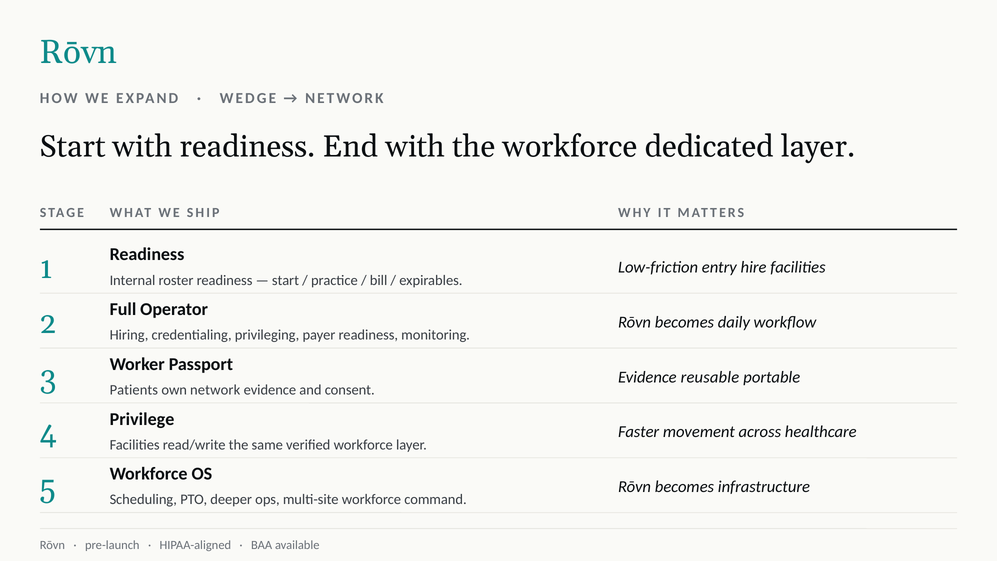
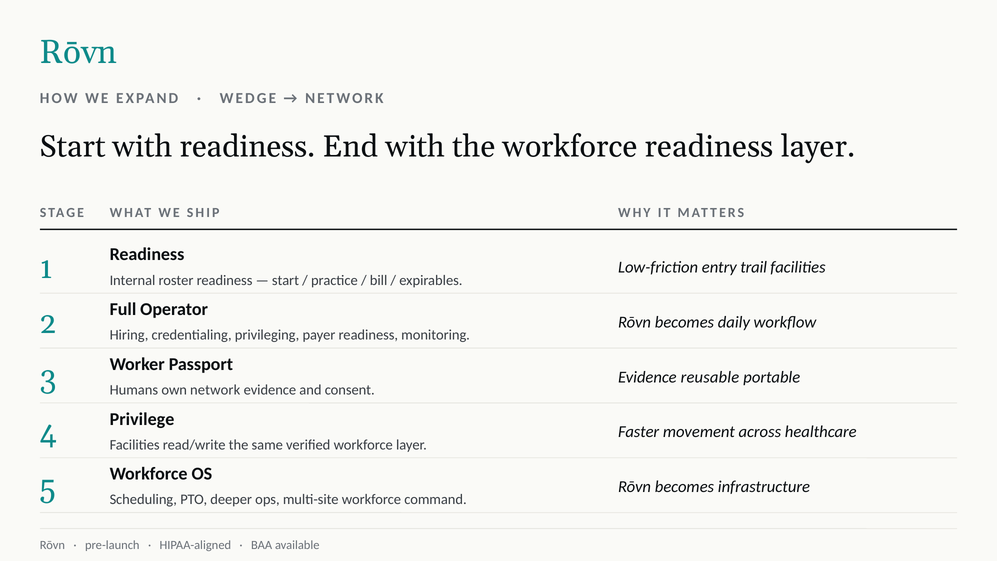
workforce dedicated: dedicated -> readiness (709, 147)
hire: hire -> trail (754, 267)
Patients: Patients -> Humans (134, 390)
